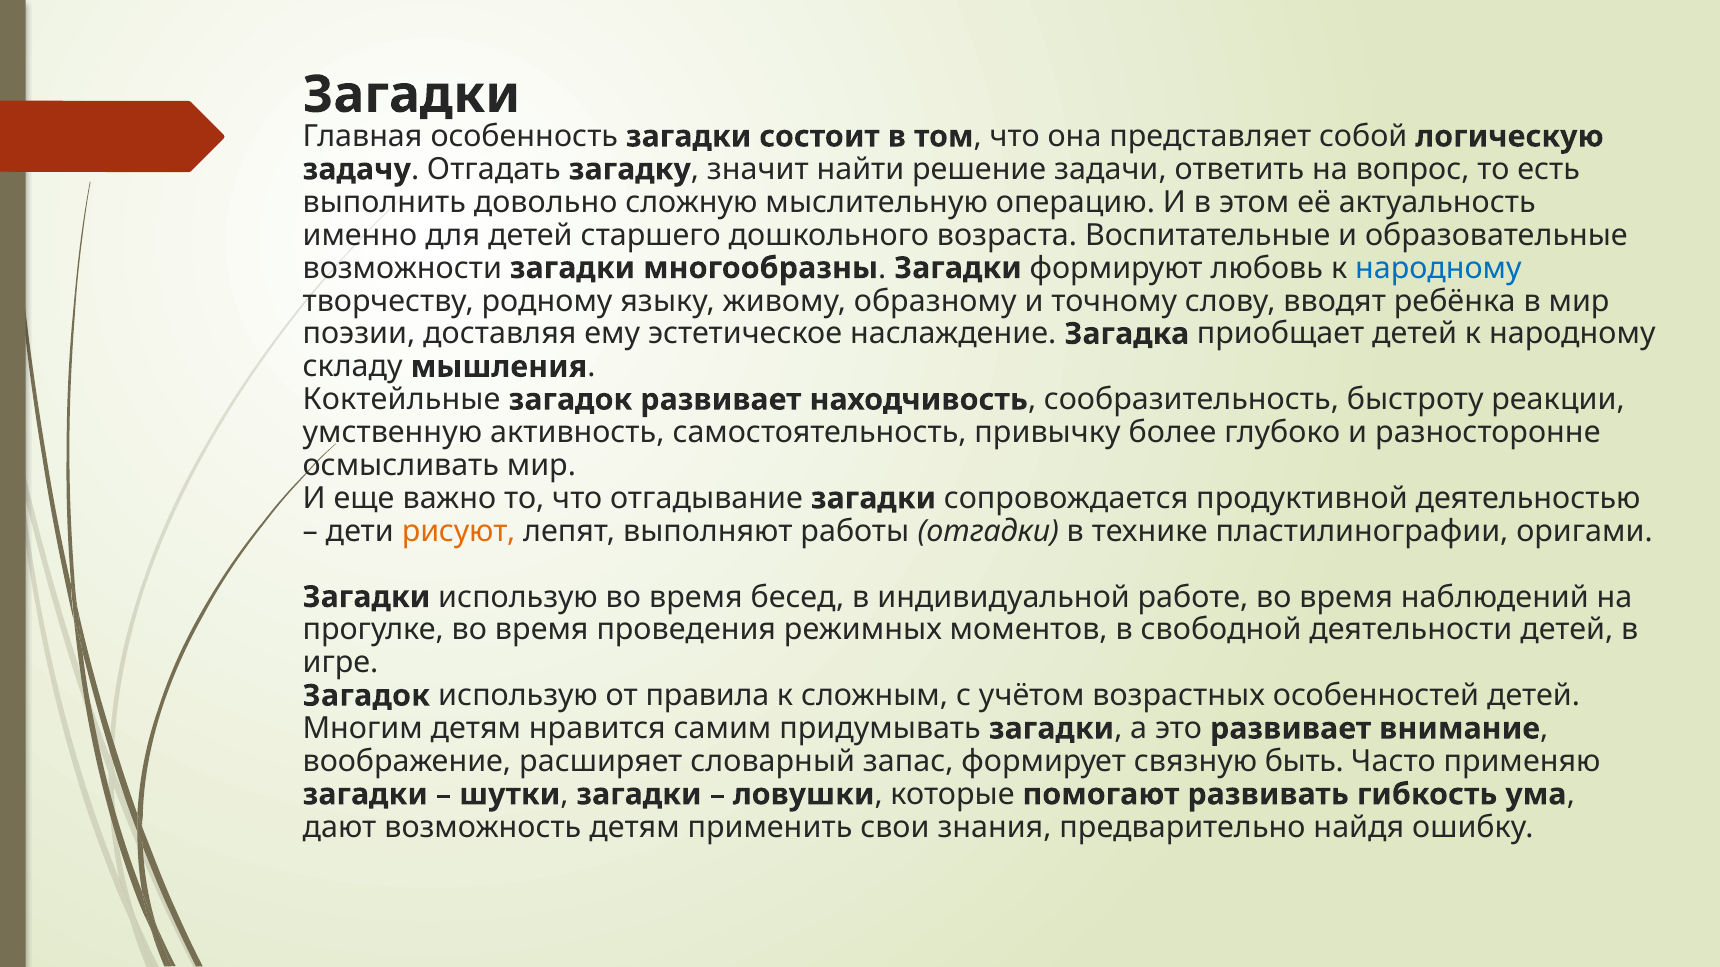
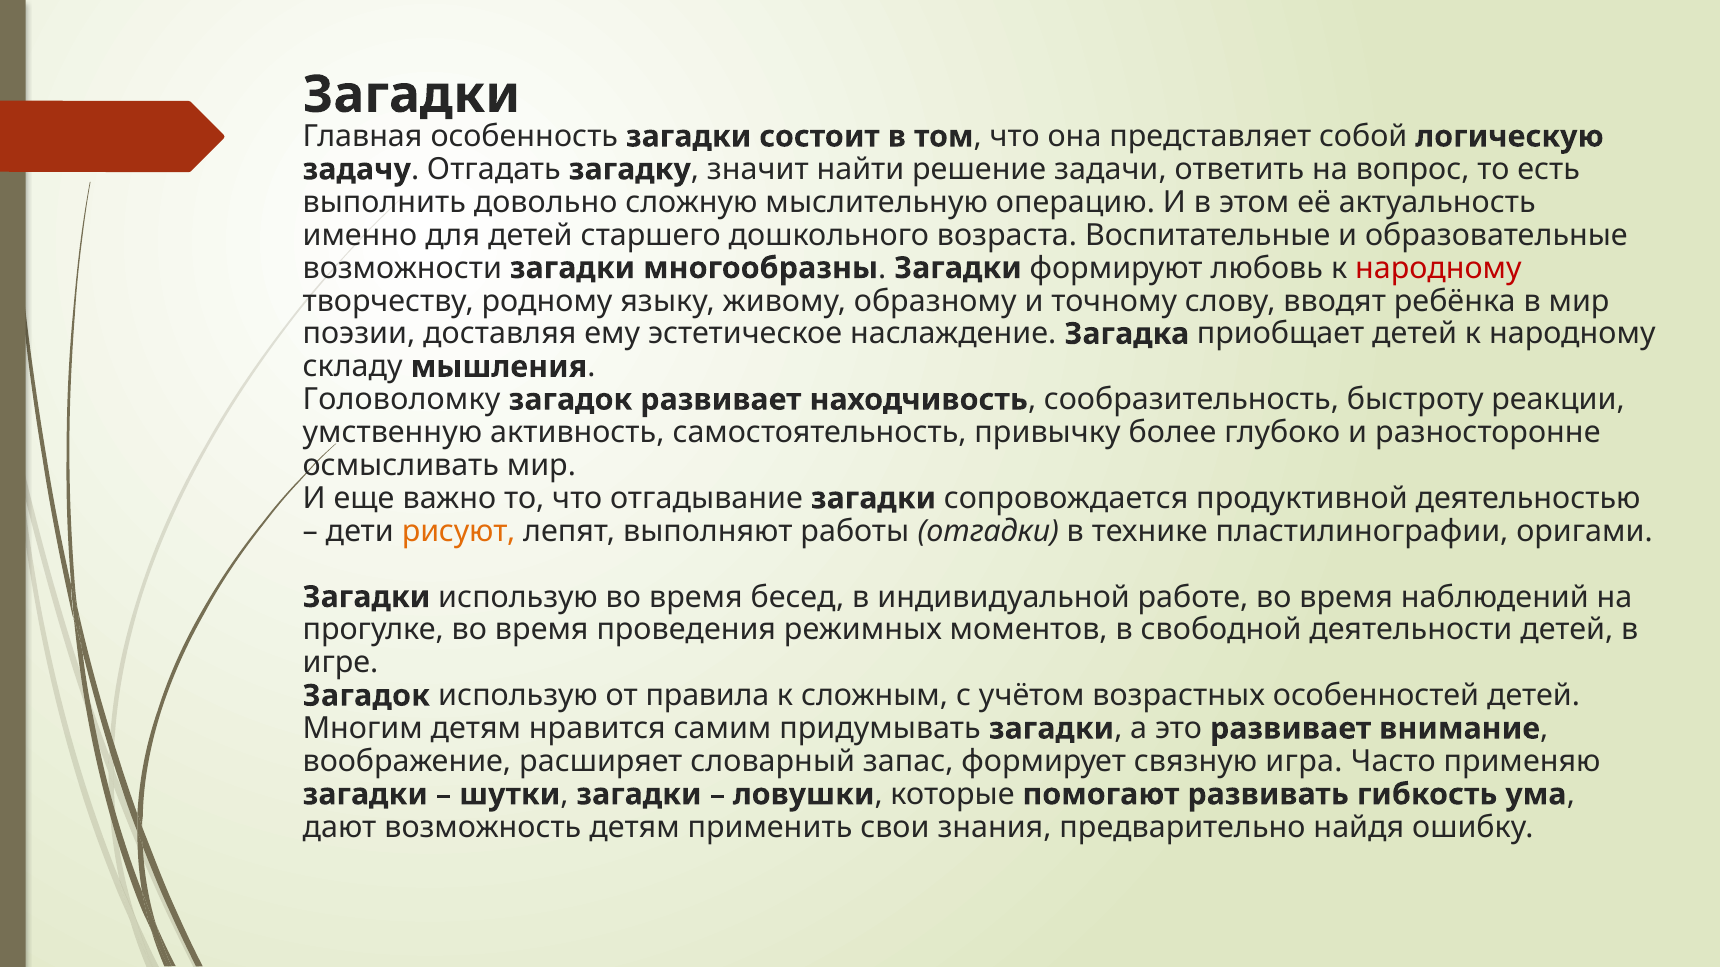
народному colour: blue -> red (1438, 268)
Коктейльные: Коктейльные -> Головоломку (402, 400)
быть: быть -> игра (1304, 762)
